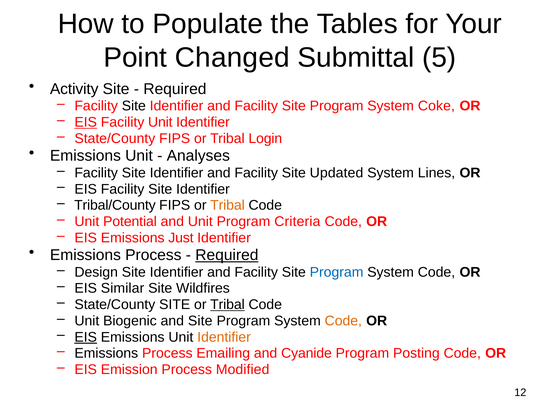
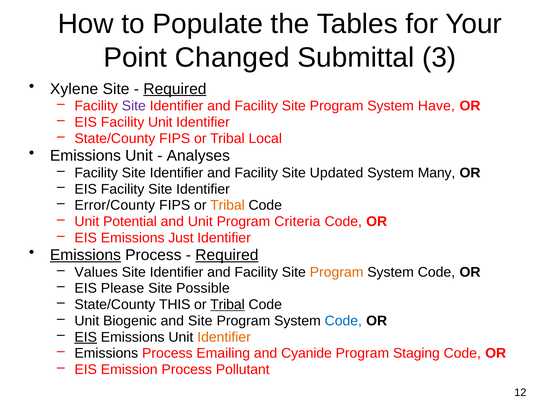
5: 5 -> 3 (439, 57)
Activity: Activity -> Xylene (74, 89)
Required underline: none -> present (175, 89)
Site colour: black -> purple (134, 106)
Coke: Coke -> Have (436, 106)
EIS underline: present -> none (86, 122)
Login: Login -> Local (265, 139)
Lines: Lines -> Many (437, 173)
Tribal/County: Tribal/County -> Error/County (115, 205)
Emissions underline: none -> present (85, 255)
Design: Design -> Values (96, 272)
Program colour: blue -> orange (337, 272)
Similar: Similar -> Please (123, 288)
Wildfires: Wildfires -> Possible (203, 288)
State/County SITE: SITE -> THIS (175, 305)
Code colour: orange -> blue (343, 321)
Posting: Posting -> Staging (416, 353)
Modified: Modified -> Pollutant (243, 370)
